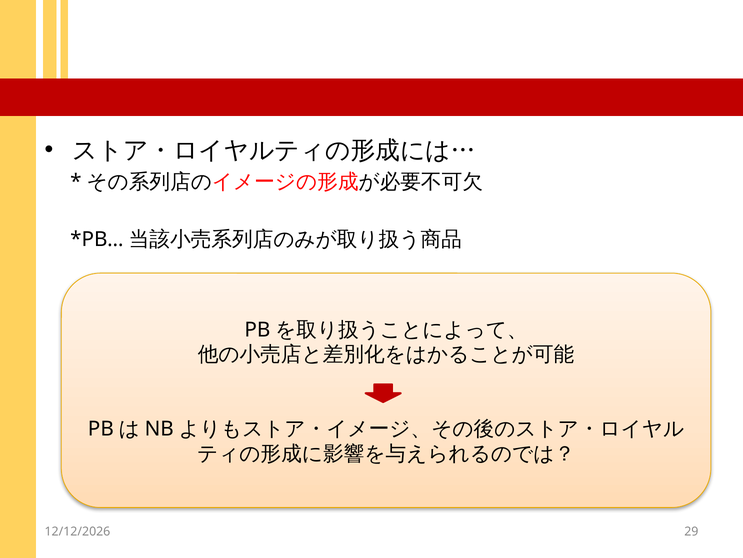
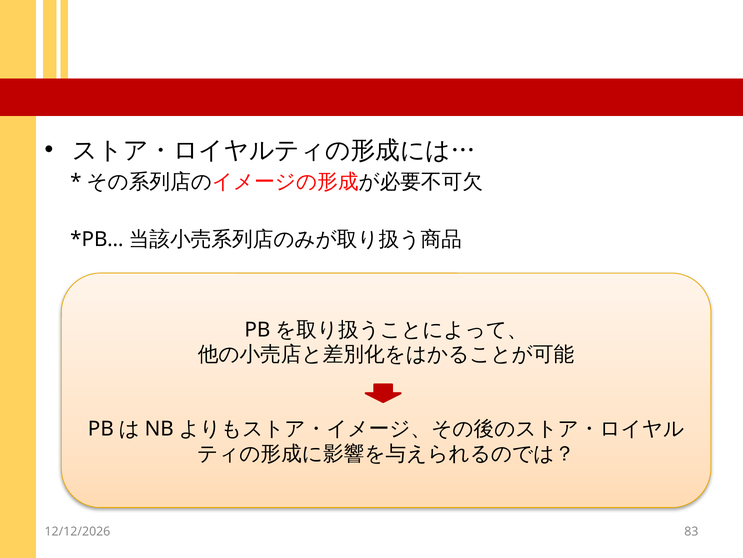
29: 29 -> 83 (691, 531)
